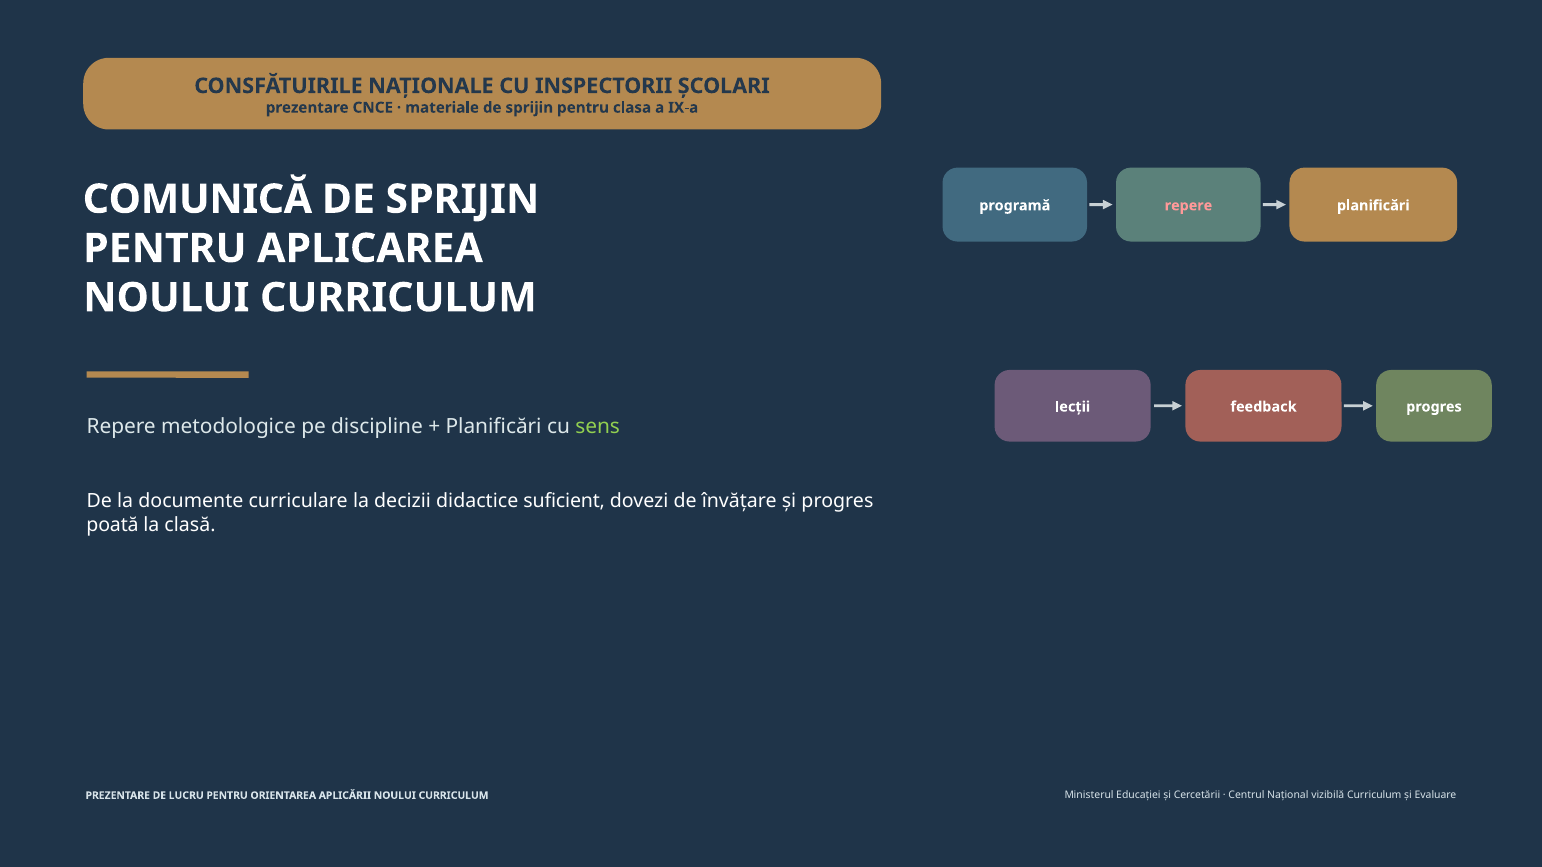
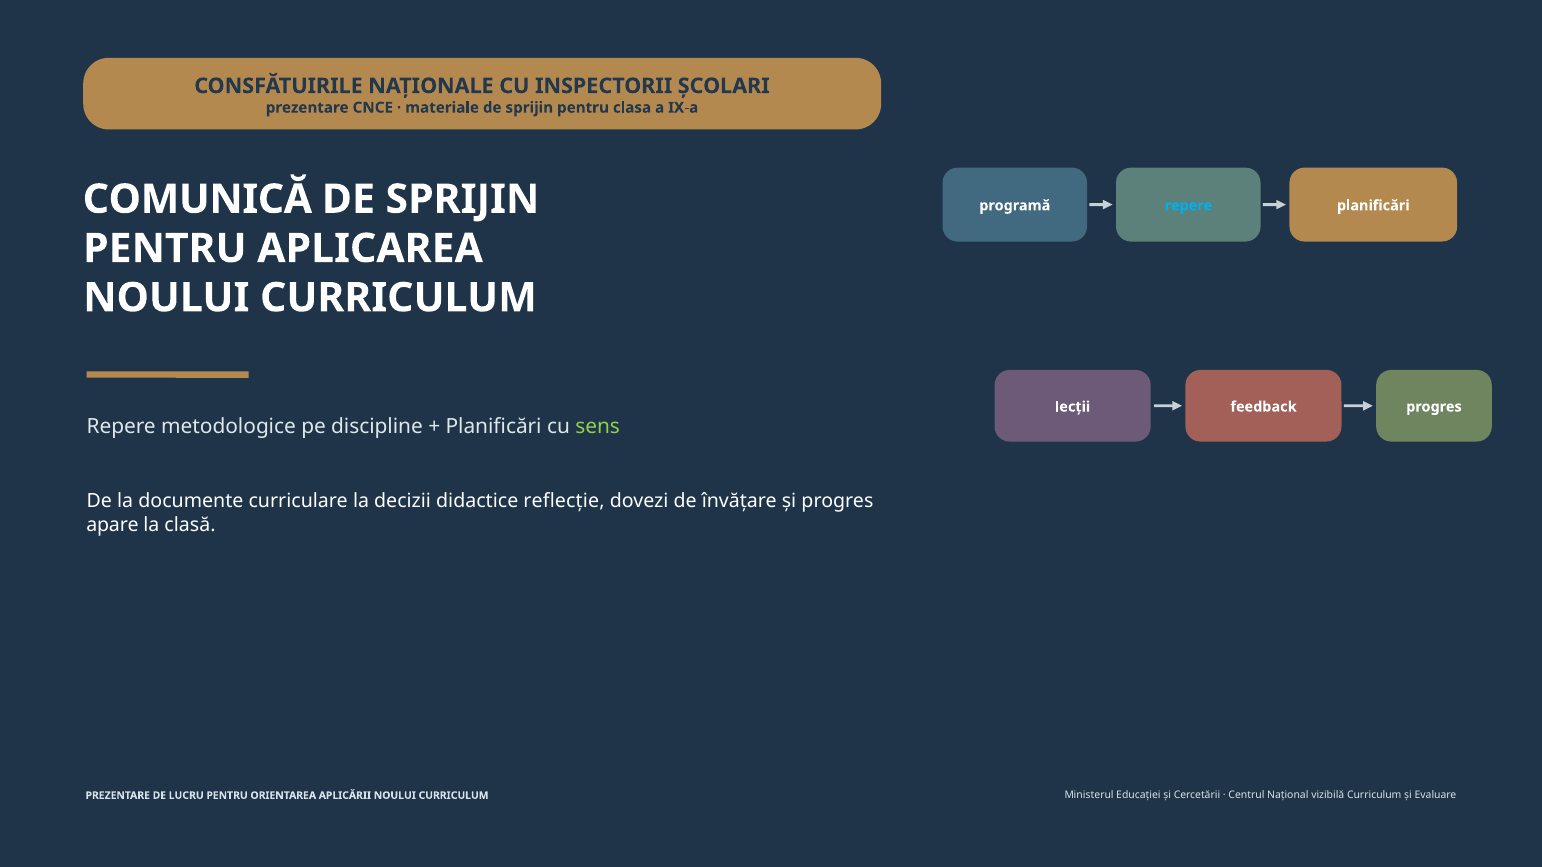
repere colour: pink -> light blue (1188, 206)
suficient: suficient -> reflecție (564, 501)
poată: poată -> apare (113, 525)
